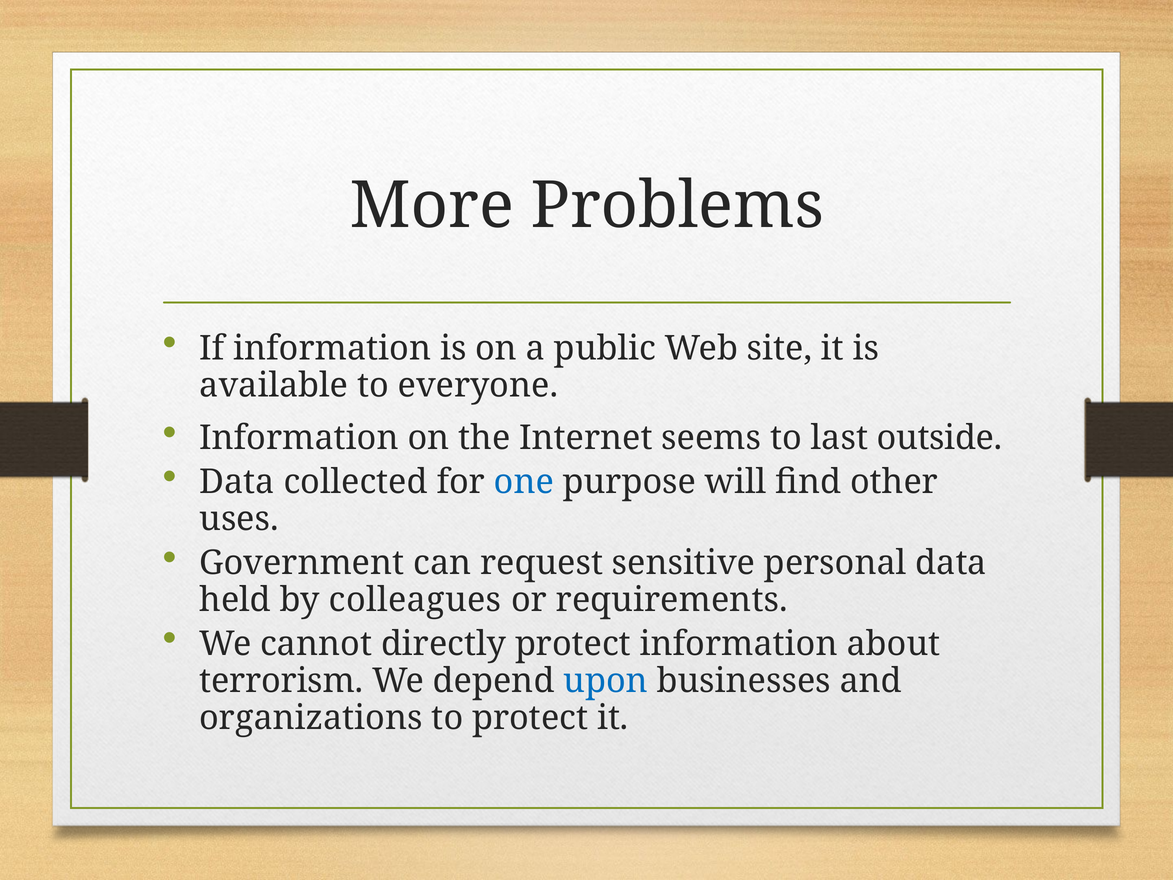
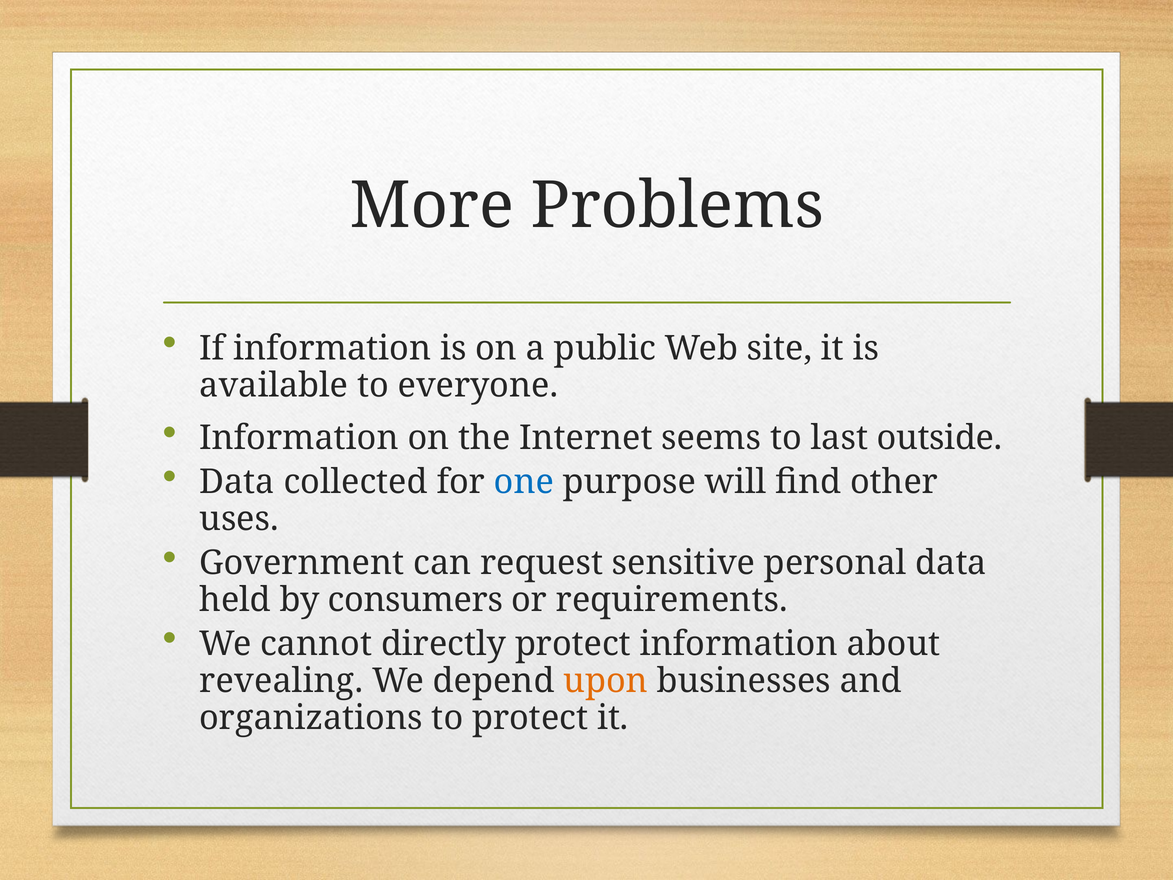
colleagues: colleagues -> consumers (415, 600)
terrorism: terrorism -> revealing (281, 681)
upon colour: blue -> orange (606, 681)
